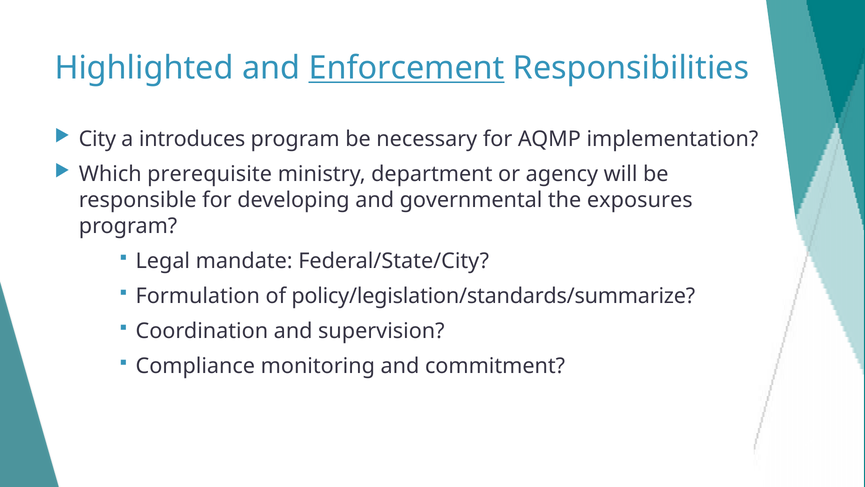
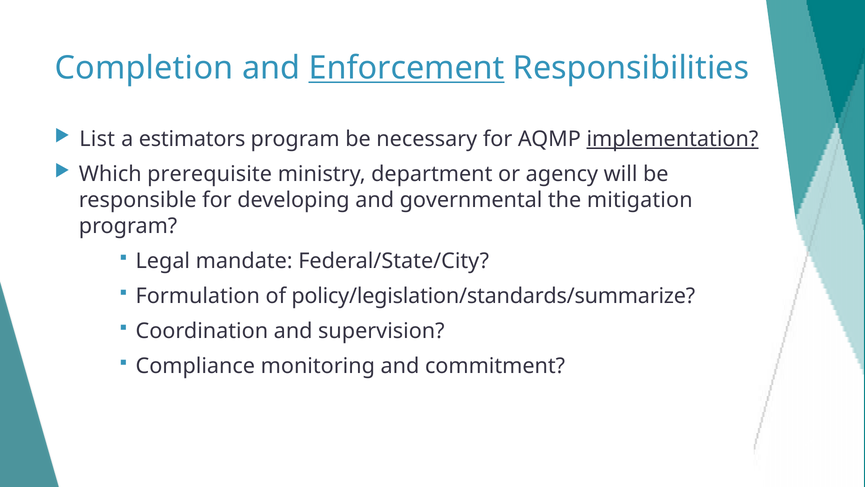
Highlighted: Highlighted -> Completion (144, 68)
City: City -> List (97, 139)
introduces: introduces -> estimators (192, 139)
implementation underline: none -> present (672, 139)
exposures: exposures -> mitigation (640, 200)
